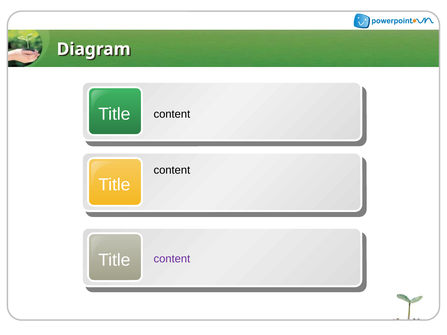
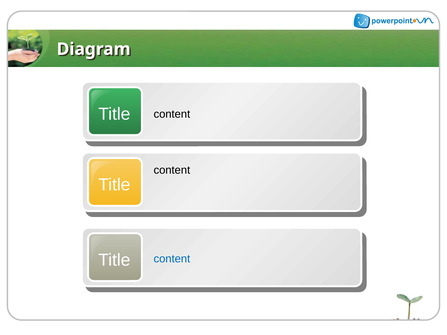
content colour: purple -> blue (172, 259)
